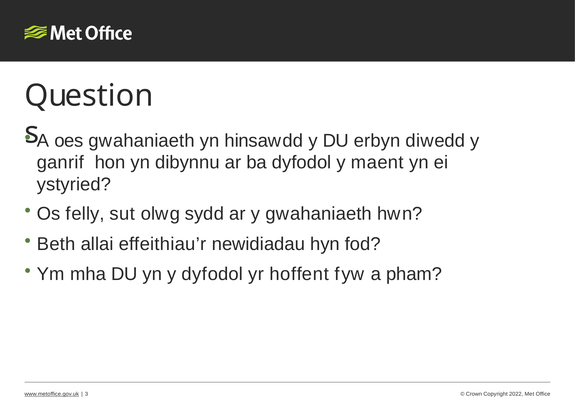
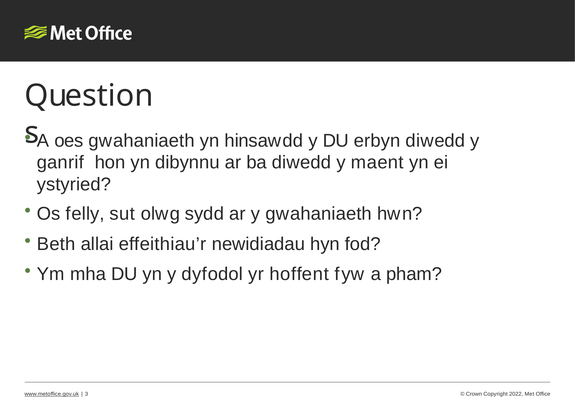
ba dyfodol: dyfodol -> diwedd (302, 162)
